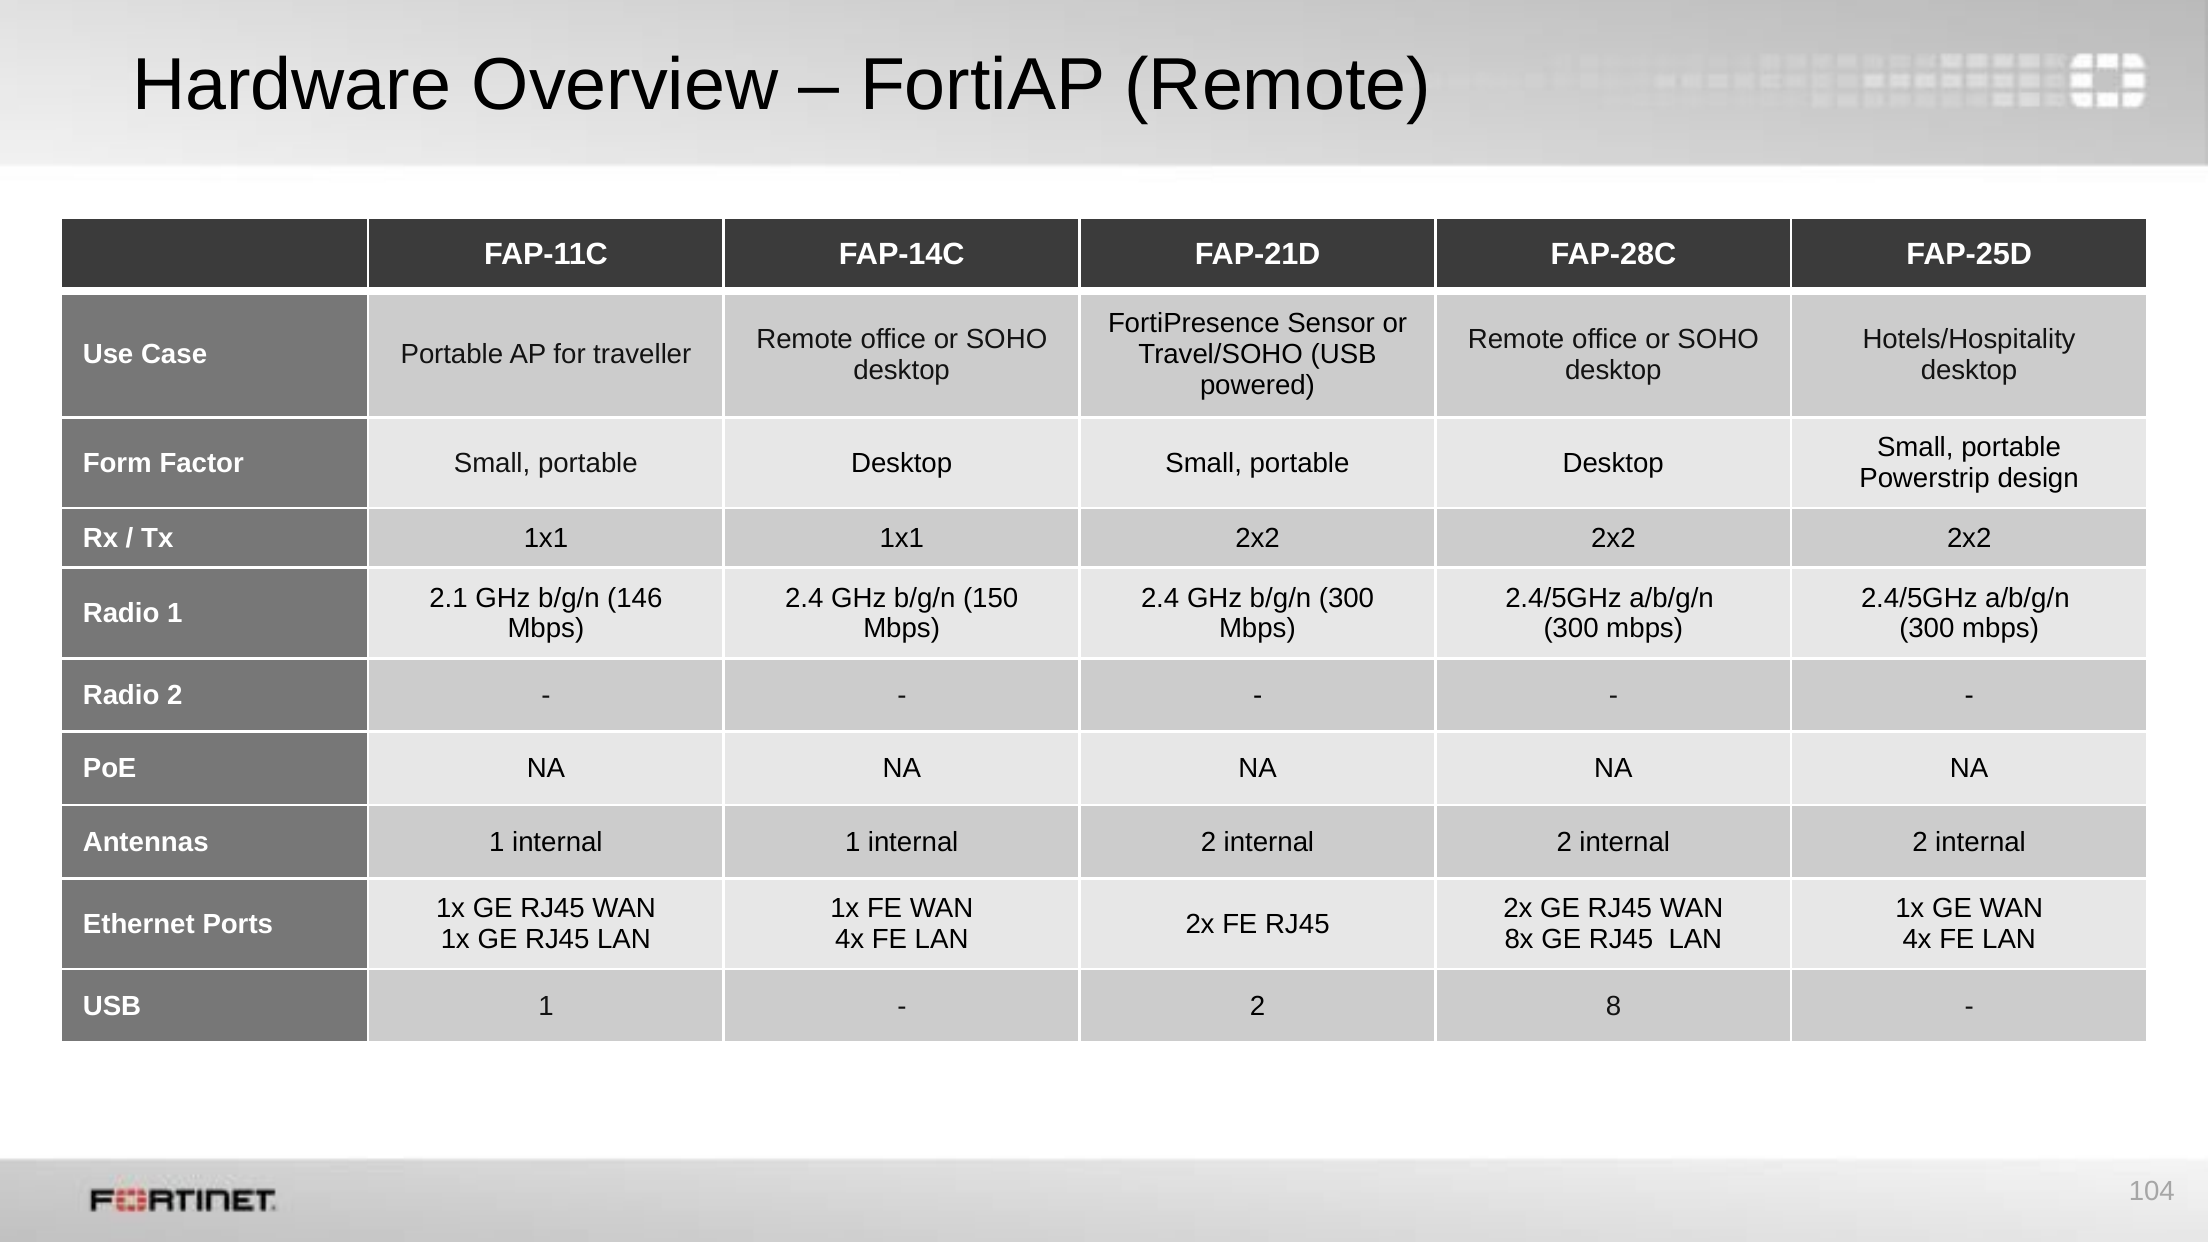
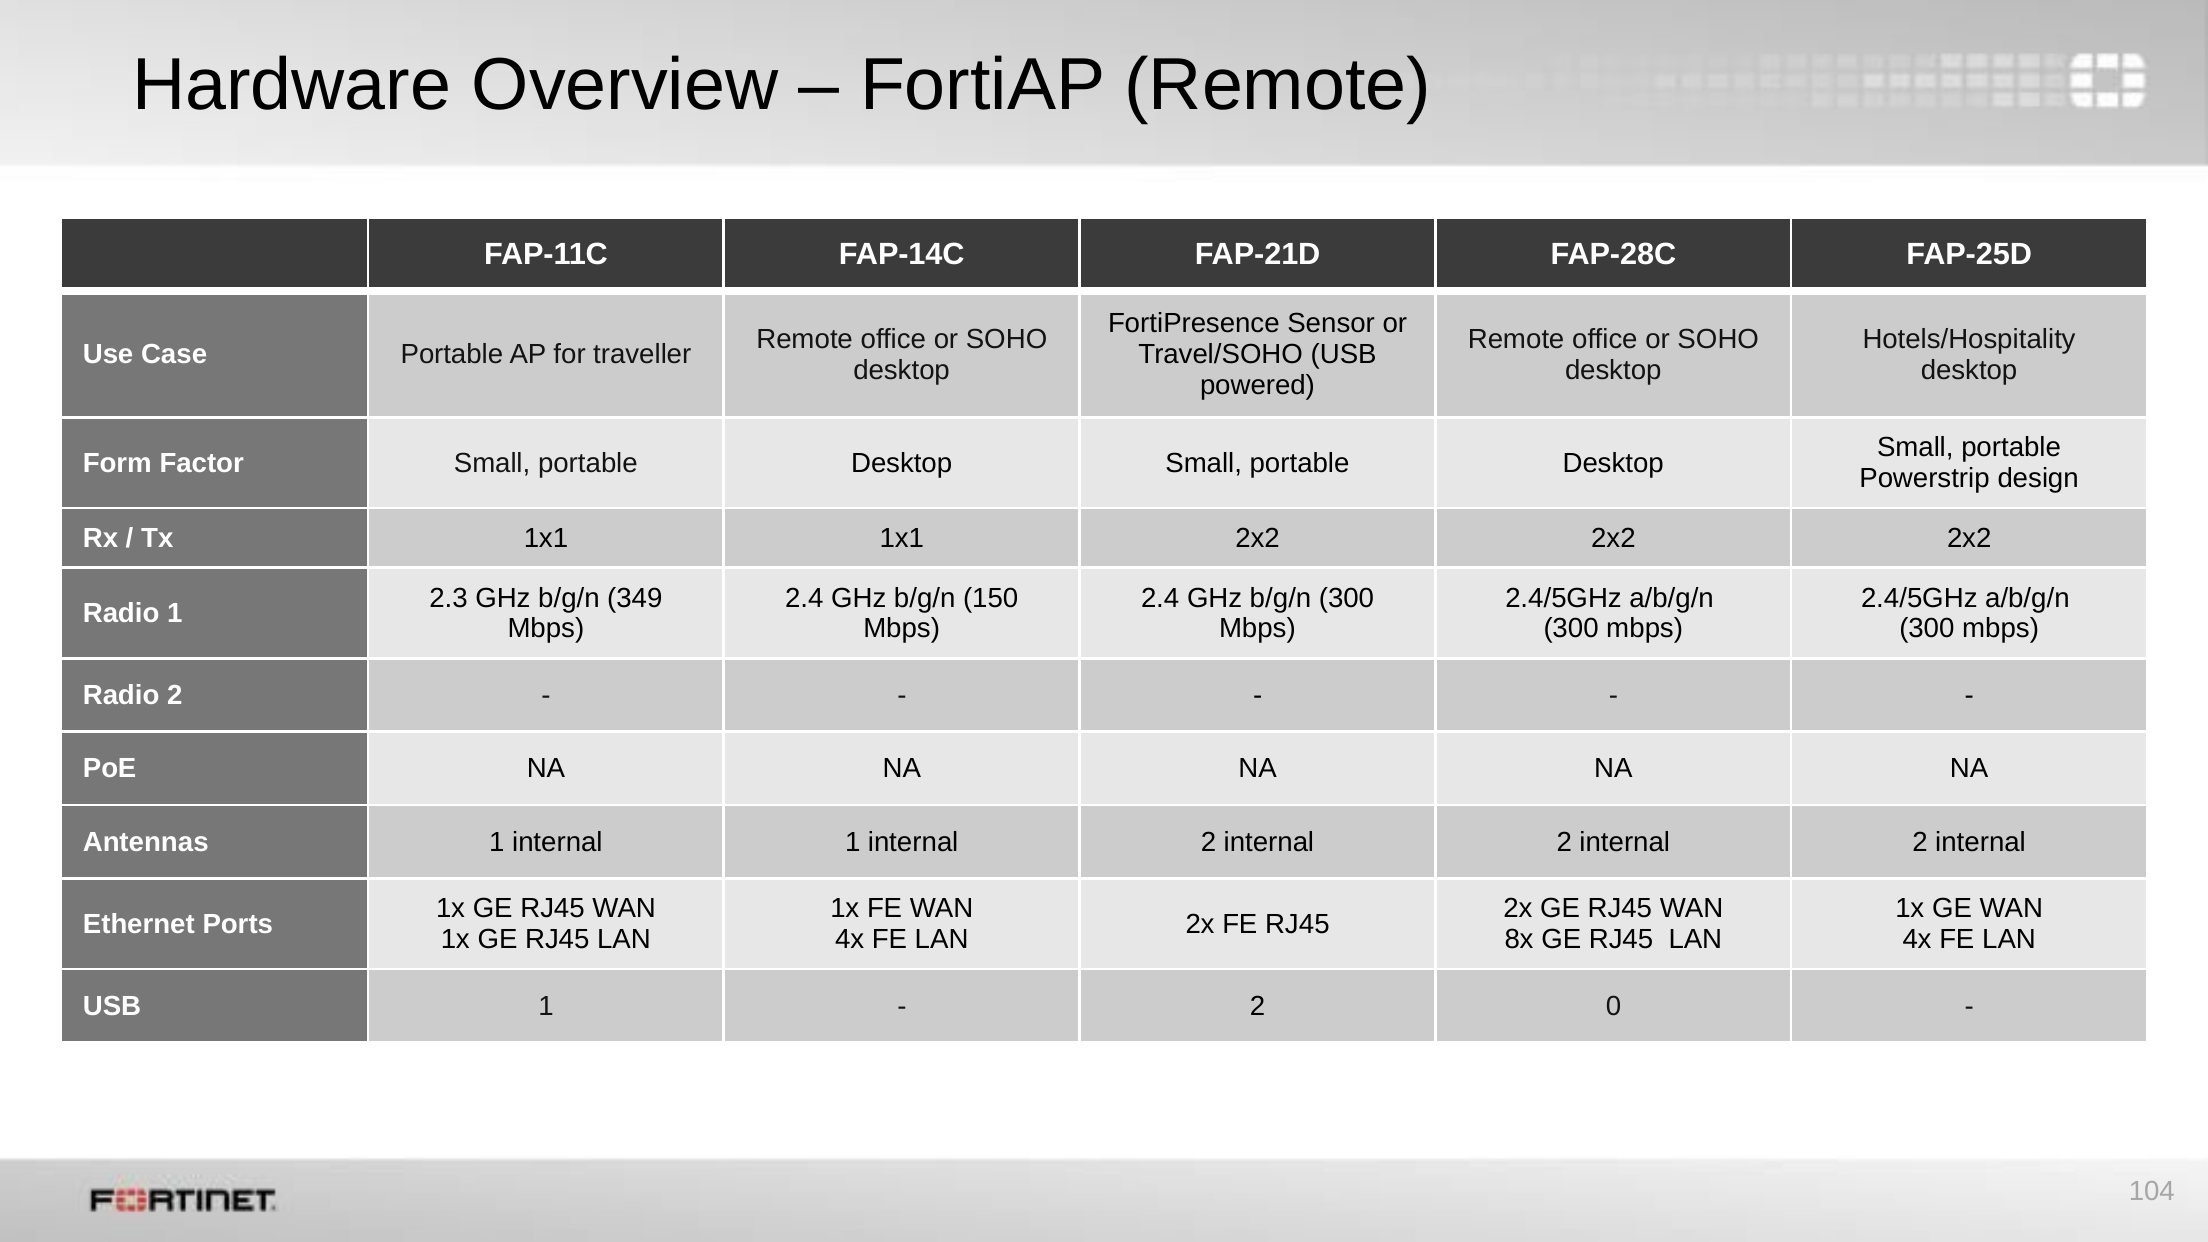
2.1: 2.1 -> 2.3 (449, 598)
146: 146 -> 349 (635, 598)
8: 8 -> 0 (1613, 1006)
